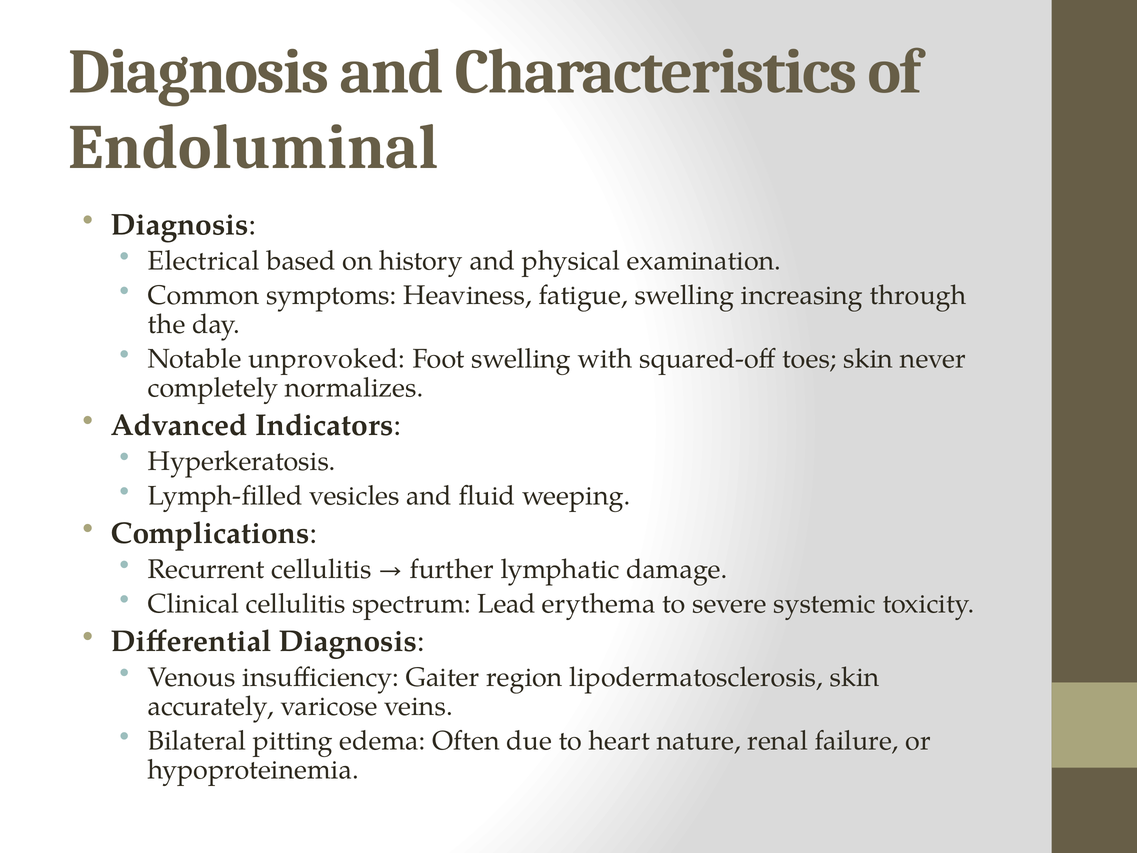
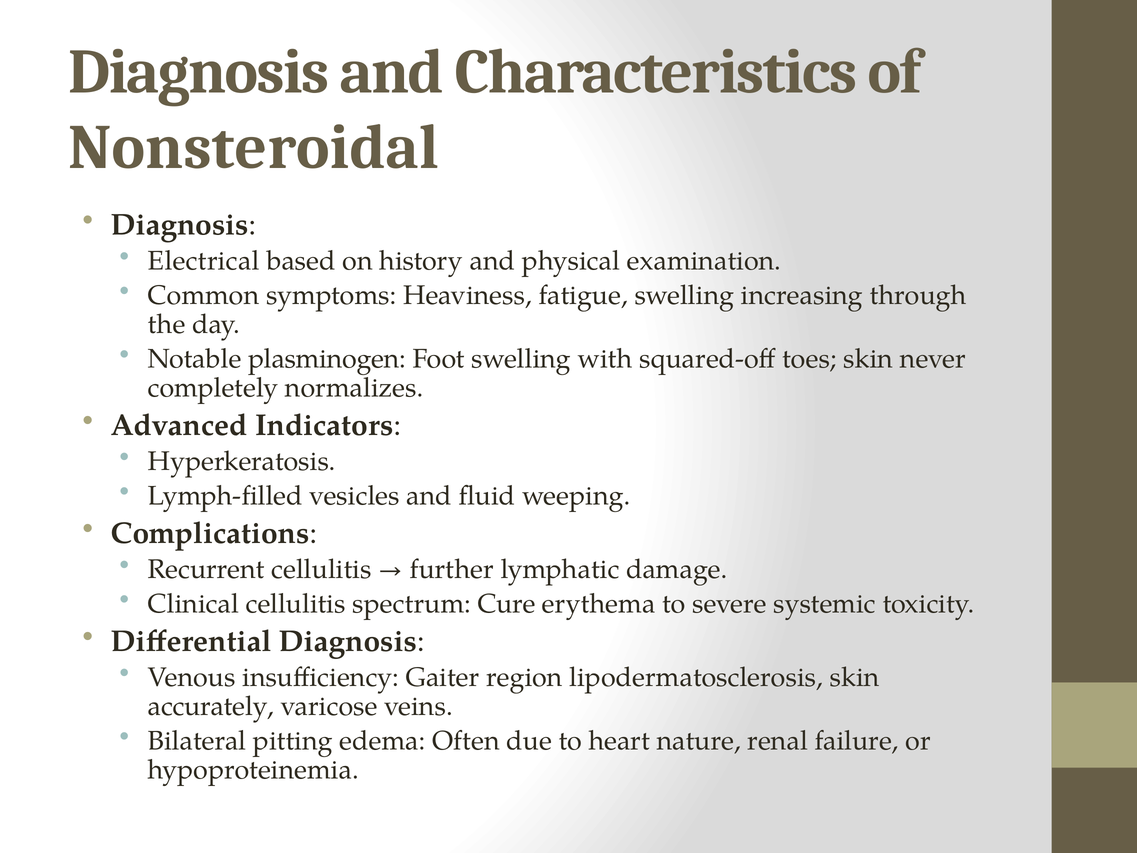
Endoluminal: Endoluminal -> Nonsteroidal (253, 148)
unprovoked: unprovoked -> plasminogen (327, 359)
Lead: Lead -> Cure (507, 604)
